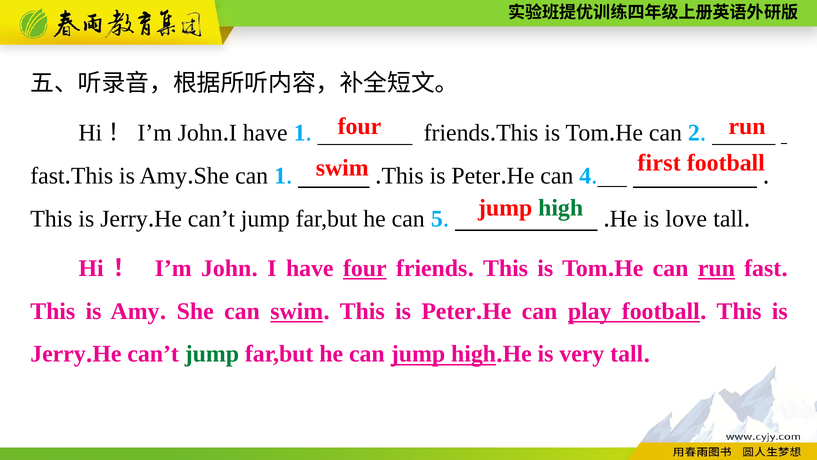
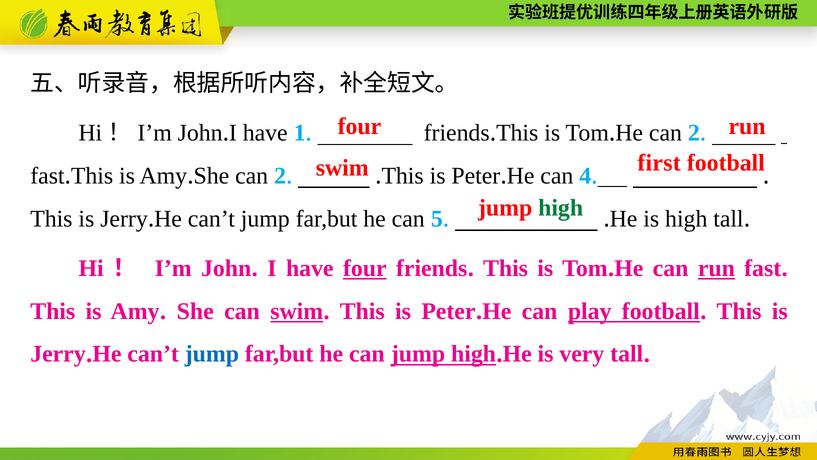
She can 1: 1 -> 2 (280, 176)
is love: love -> high (686, 219)
jump colour: green -> blue (212, 354)
